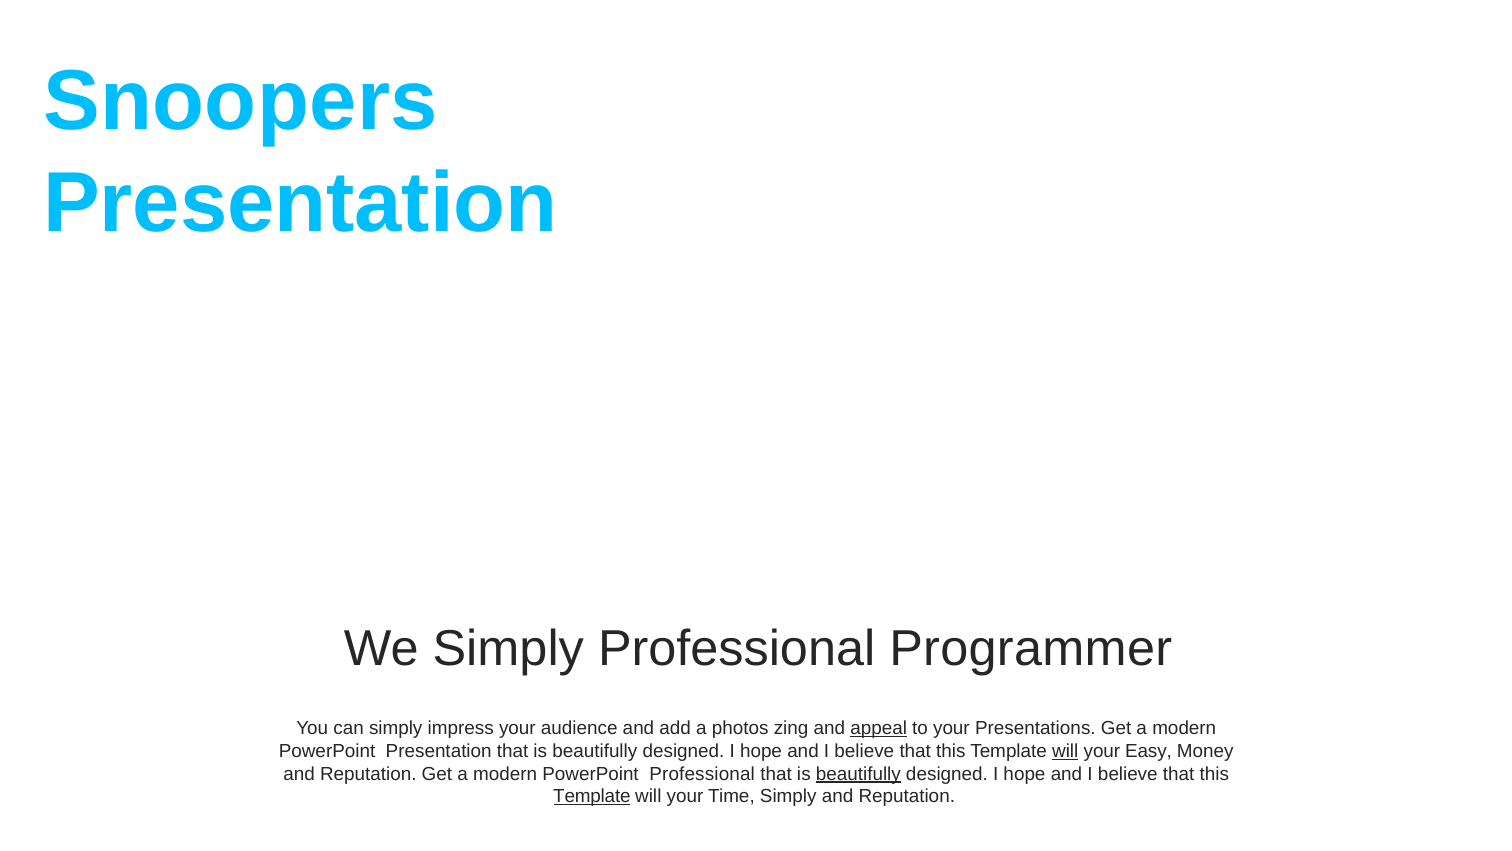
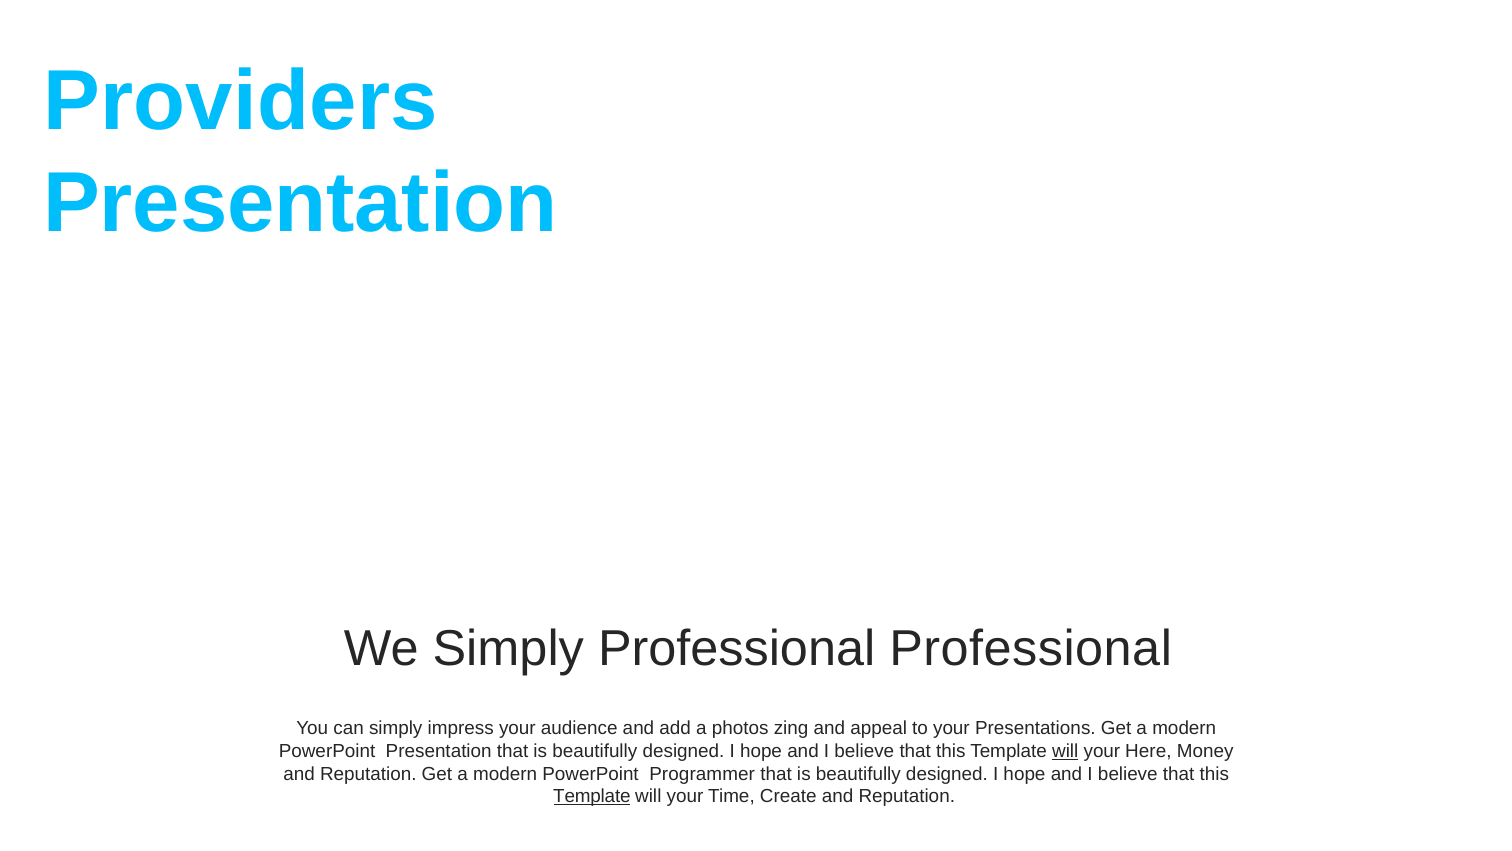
Snoopers: Snoopers -> Providers (240, 101)
Professional Programmer: Programmer -> Professional (1031, 648)
appeal underline: present -> none (879, 728)
Easy: Easy -> Here (1148, 751)
PowerPoint Professional: Professional -> Programmer (702, 773)
beautifully underline: present -> none (858, 773)
Time Simply: Simply -> Create (788, 796)
